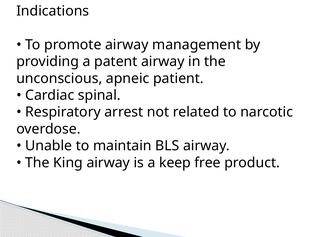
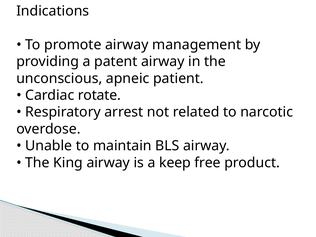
spinal: spinal -> rotate (99, 95)
